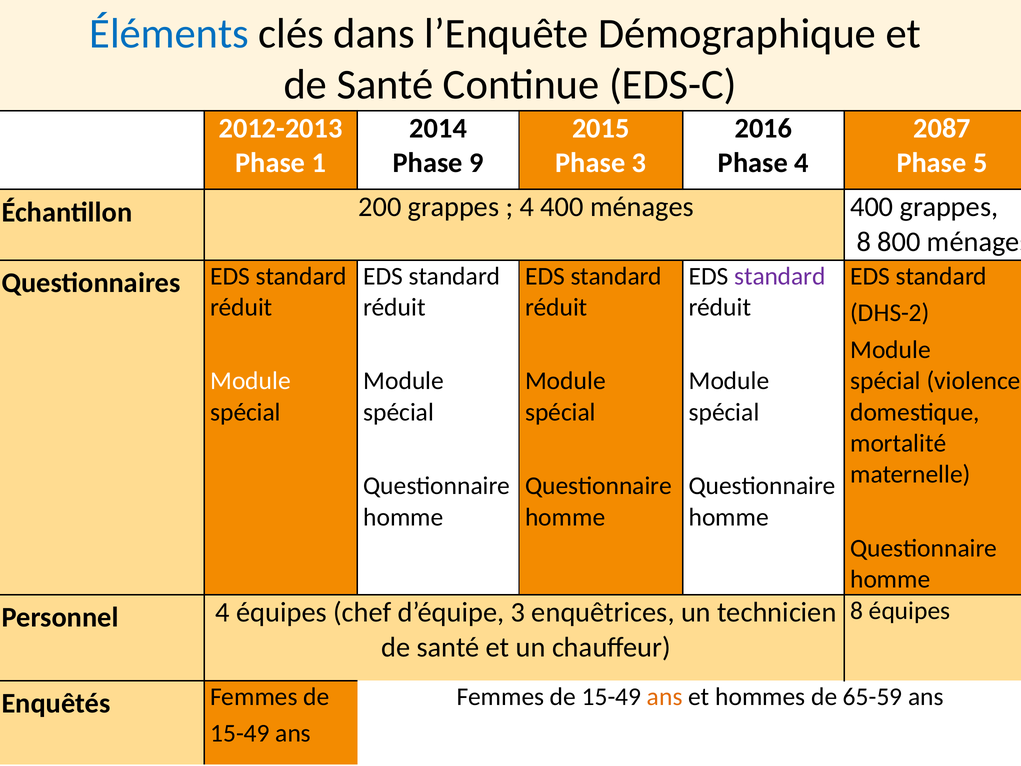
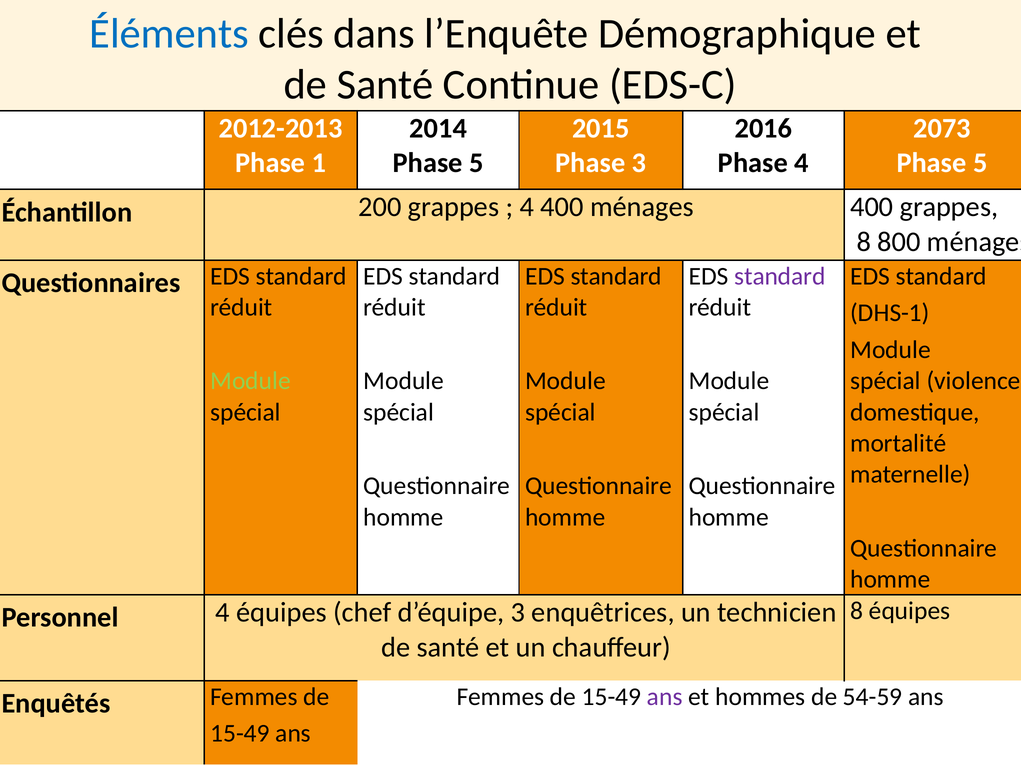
2087: 2087 -> 2073 (942, 128)
9: 9 -> 5 (476, 163)
DHS-2: DHS-2 -> DHS-1 (890, 313)
Module colour: white -> light green (251, 381)
ans colour: orange -> purple (665, 696)
65-59: 65-59 -> 54-59 (873, 696)
